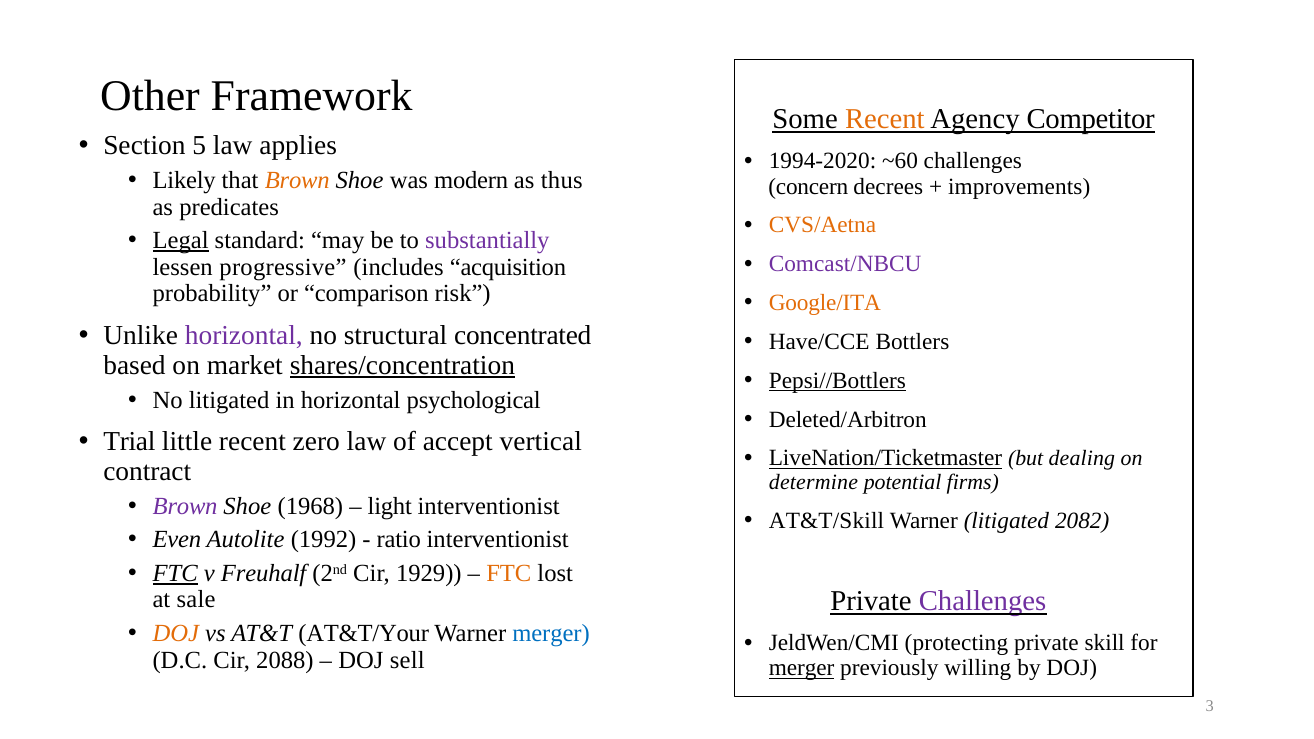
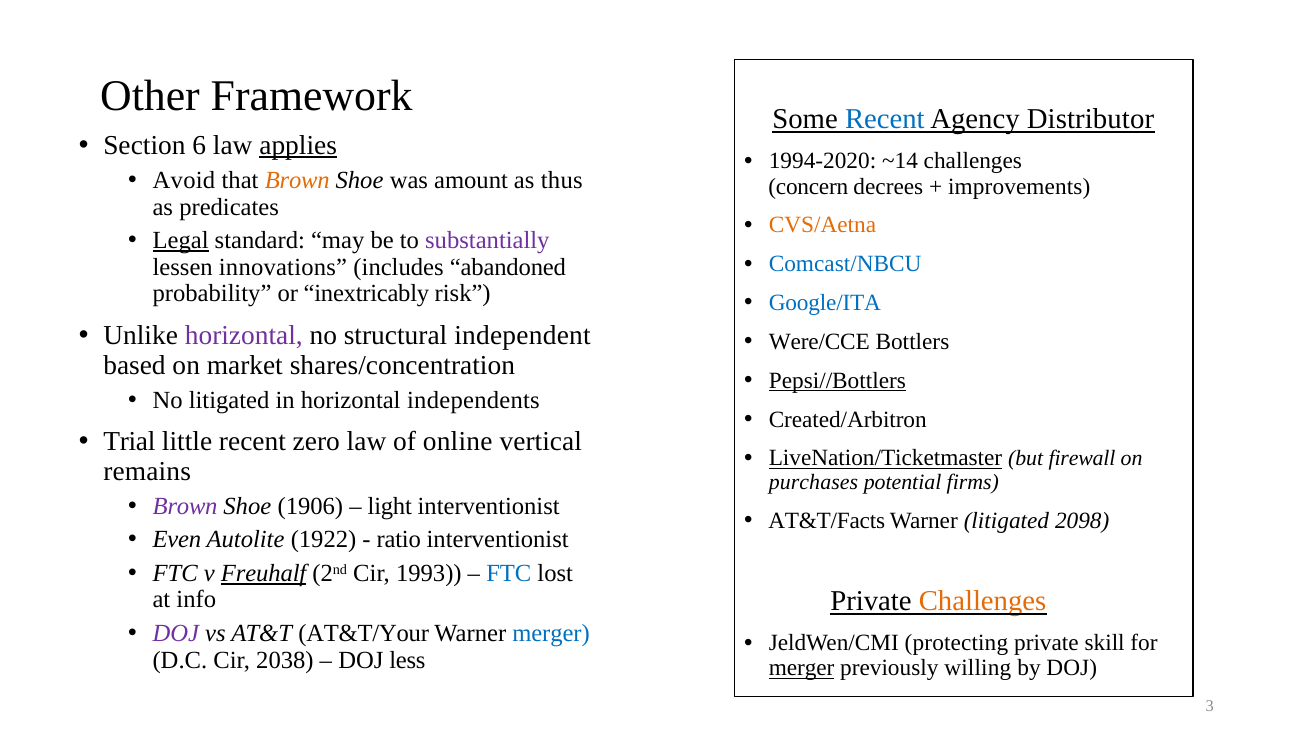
Recent colour: orange -> blue (885, 120)
Competitor: Competitor -> Distributor (1090, 120)
5: 5 -> 6 (199, 145)
applies underline: none -> present (298, 145)
~60: ~60 -> ~14 (900, 161)
Likely: Likely -> Avoid (184, 180)
modern: modern -> amount (471, 180)
Comcast/NBCU colour: purple -> blue (845, 264)
progressive: progressive -> innovations (283, 267)
acquisition: acquisition -> abandoned (508, 267)
comparison: comparison -> inextricably (366, 294)
Google/ITA colour: orange -> blue (825, 303)
concentrated: concentrated -> independent (523, 336)
Have/CCE: Have/CCE -> Were/CCE (819, 342)
shares/concentration underline: present -> none (402, 365)
psychological: psychological -> independents (473, 400)
Deleted/Arbitron: Deleted/Arbitron -> Created/Arbitron (848, 419)
accept: accept -> online (458, 442)
dealing: dealing -> firewall (1082, 459)
contract: contract -> remains (147, 471)
determine: determine -> purchases (814, 483)
1968: 1968 -> 1906 (310, 506)
AT&T/Skill: AT&T/Skill -> AT&T/Facts (827, 521)
2082: 2082 -> 2098 (1082, 521)
1992: 1992 -> 1922 (324, 540)
FTC underline: present -> none (175, 573)
Freuhalf underline: none -> present (264, 573)
1929: 1929 -> 1993 (429, 573)
FTC colour: orange -> blue (509, 573)
Challenges colour: purple -> orange (983, 601)
sale: sale -> info (196, 600)
DOJ colour: orange -> purple (176, 633)
2088: 2088 -> 2038 (285, 660)
sell: sell -> less (407, 660)
